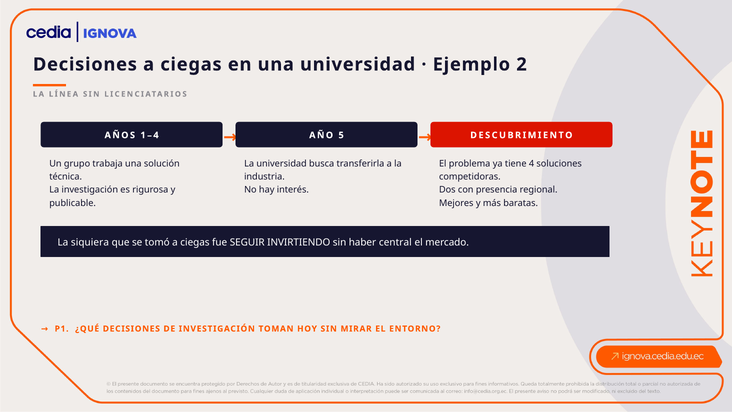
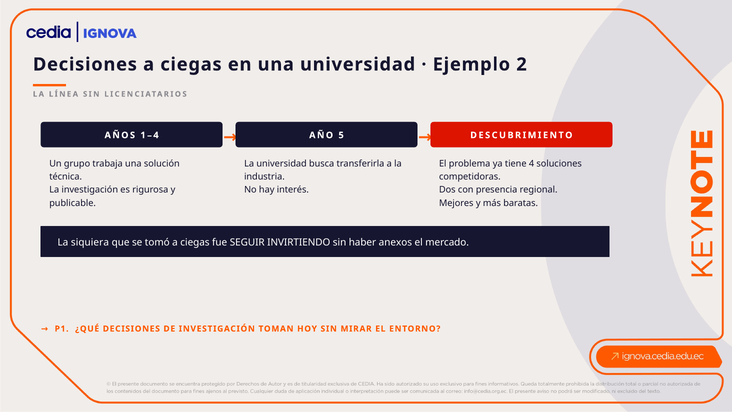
central: central -> anexos (395, 242)
